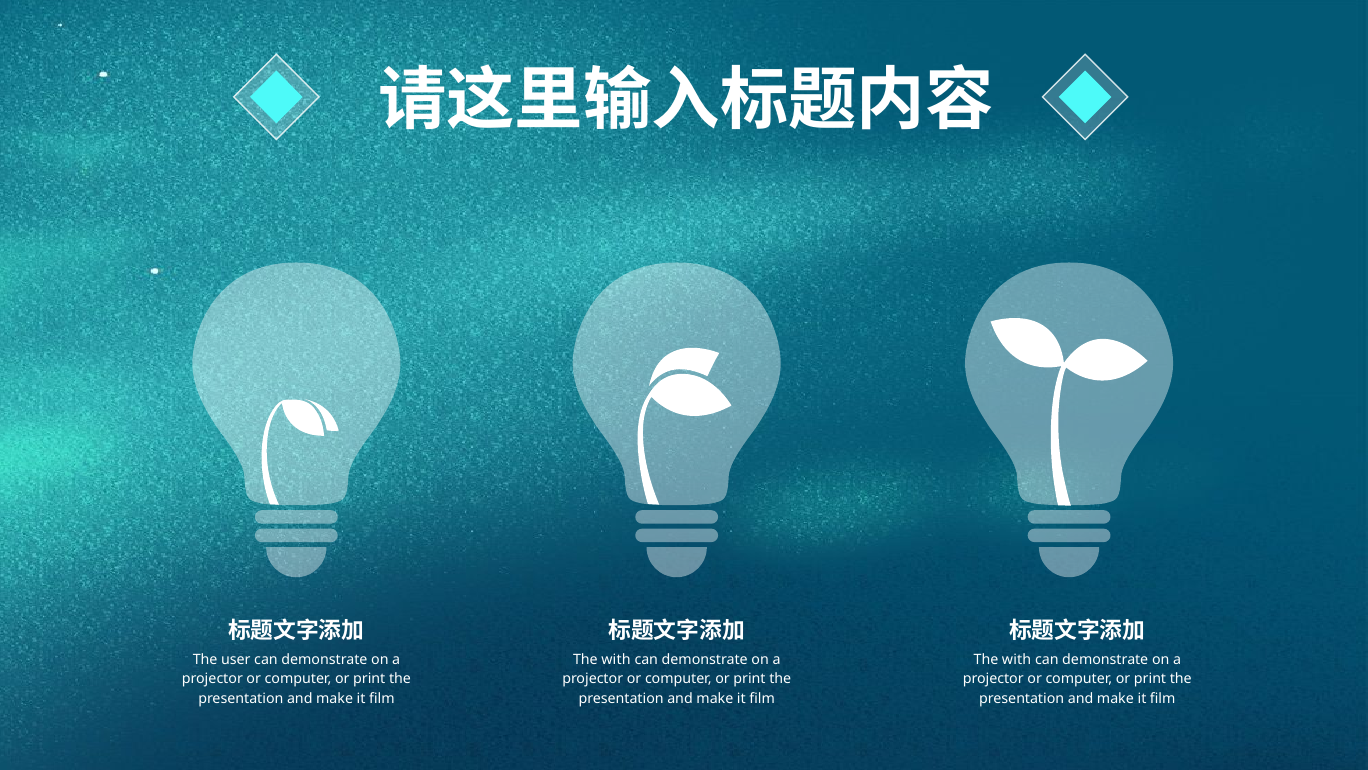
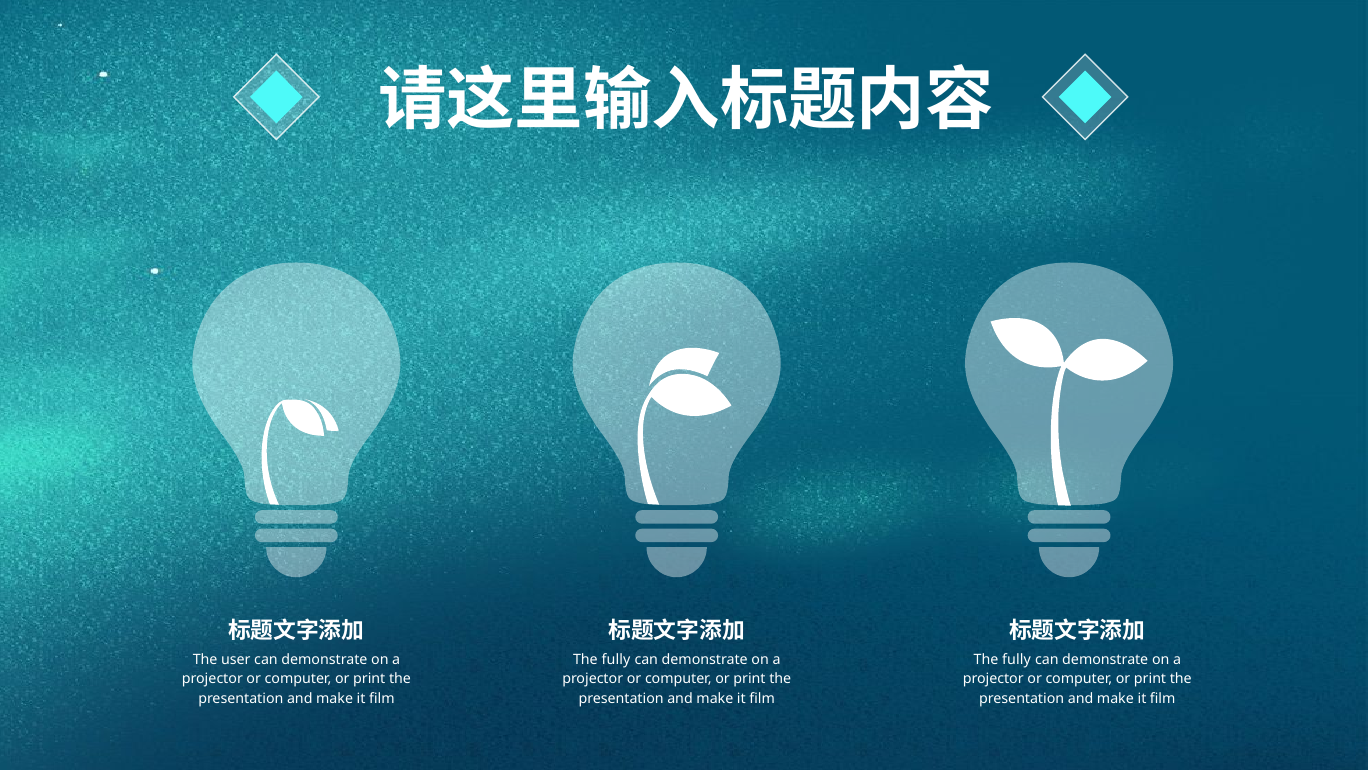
with: with -> fully (616, 659)
with: with -> fully (1017, 659)
